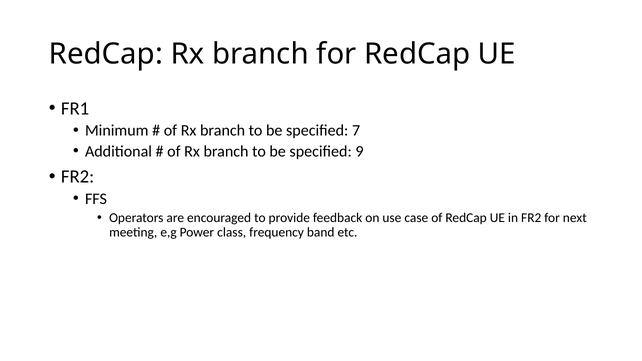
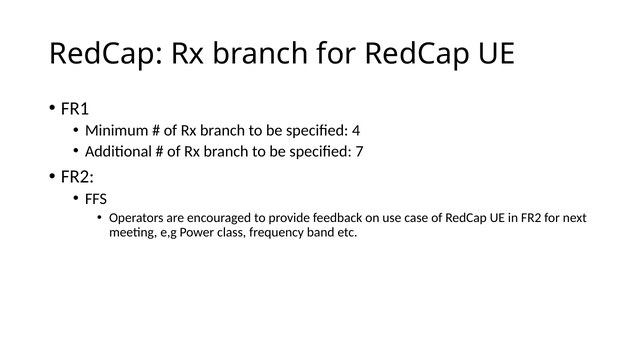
7: 7 -> 4 (356, 131)
9: 9 -> 7 (360, 151)
